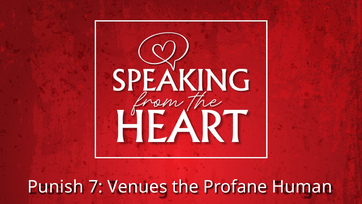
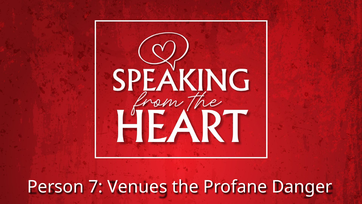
Punish: Punish -> Person (56, 187)
Human: Human -> Danger (302, 187)
